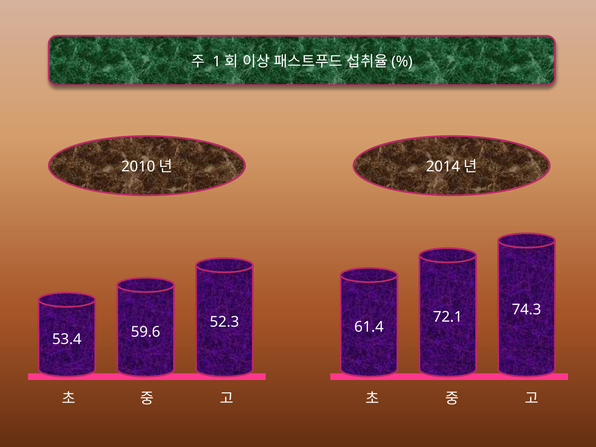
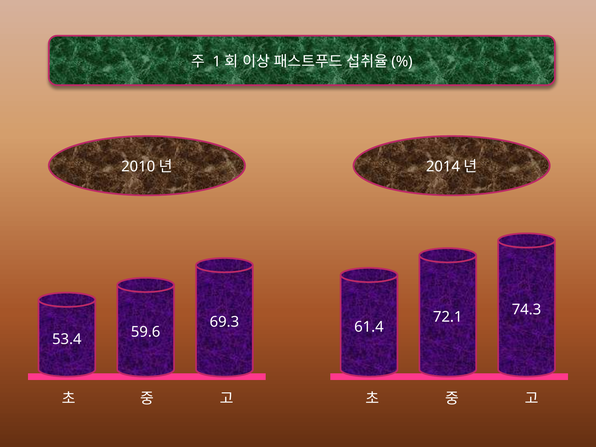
52.3: 52.3 -> 69.3 (224, 322)
